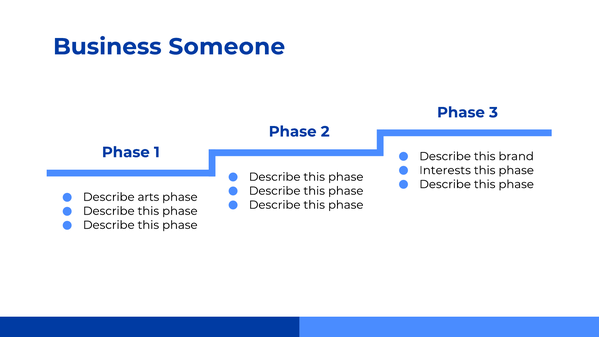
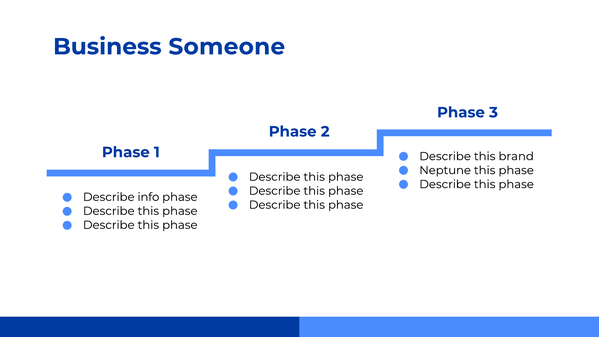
Interests: Interests -> Neptune (445, 170)
arts: arts -> info (148, 197)
